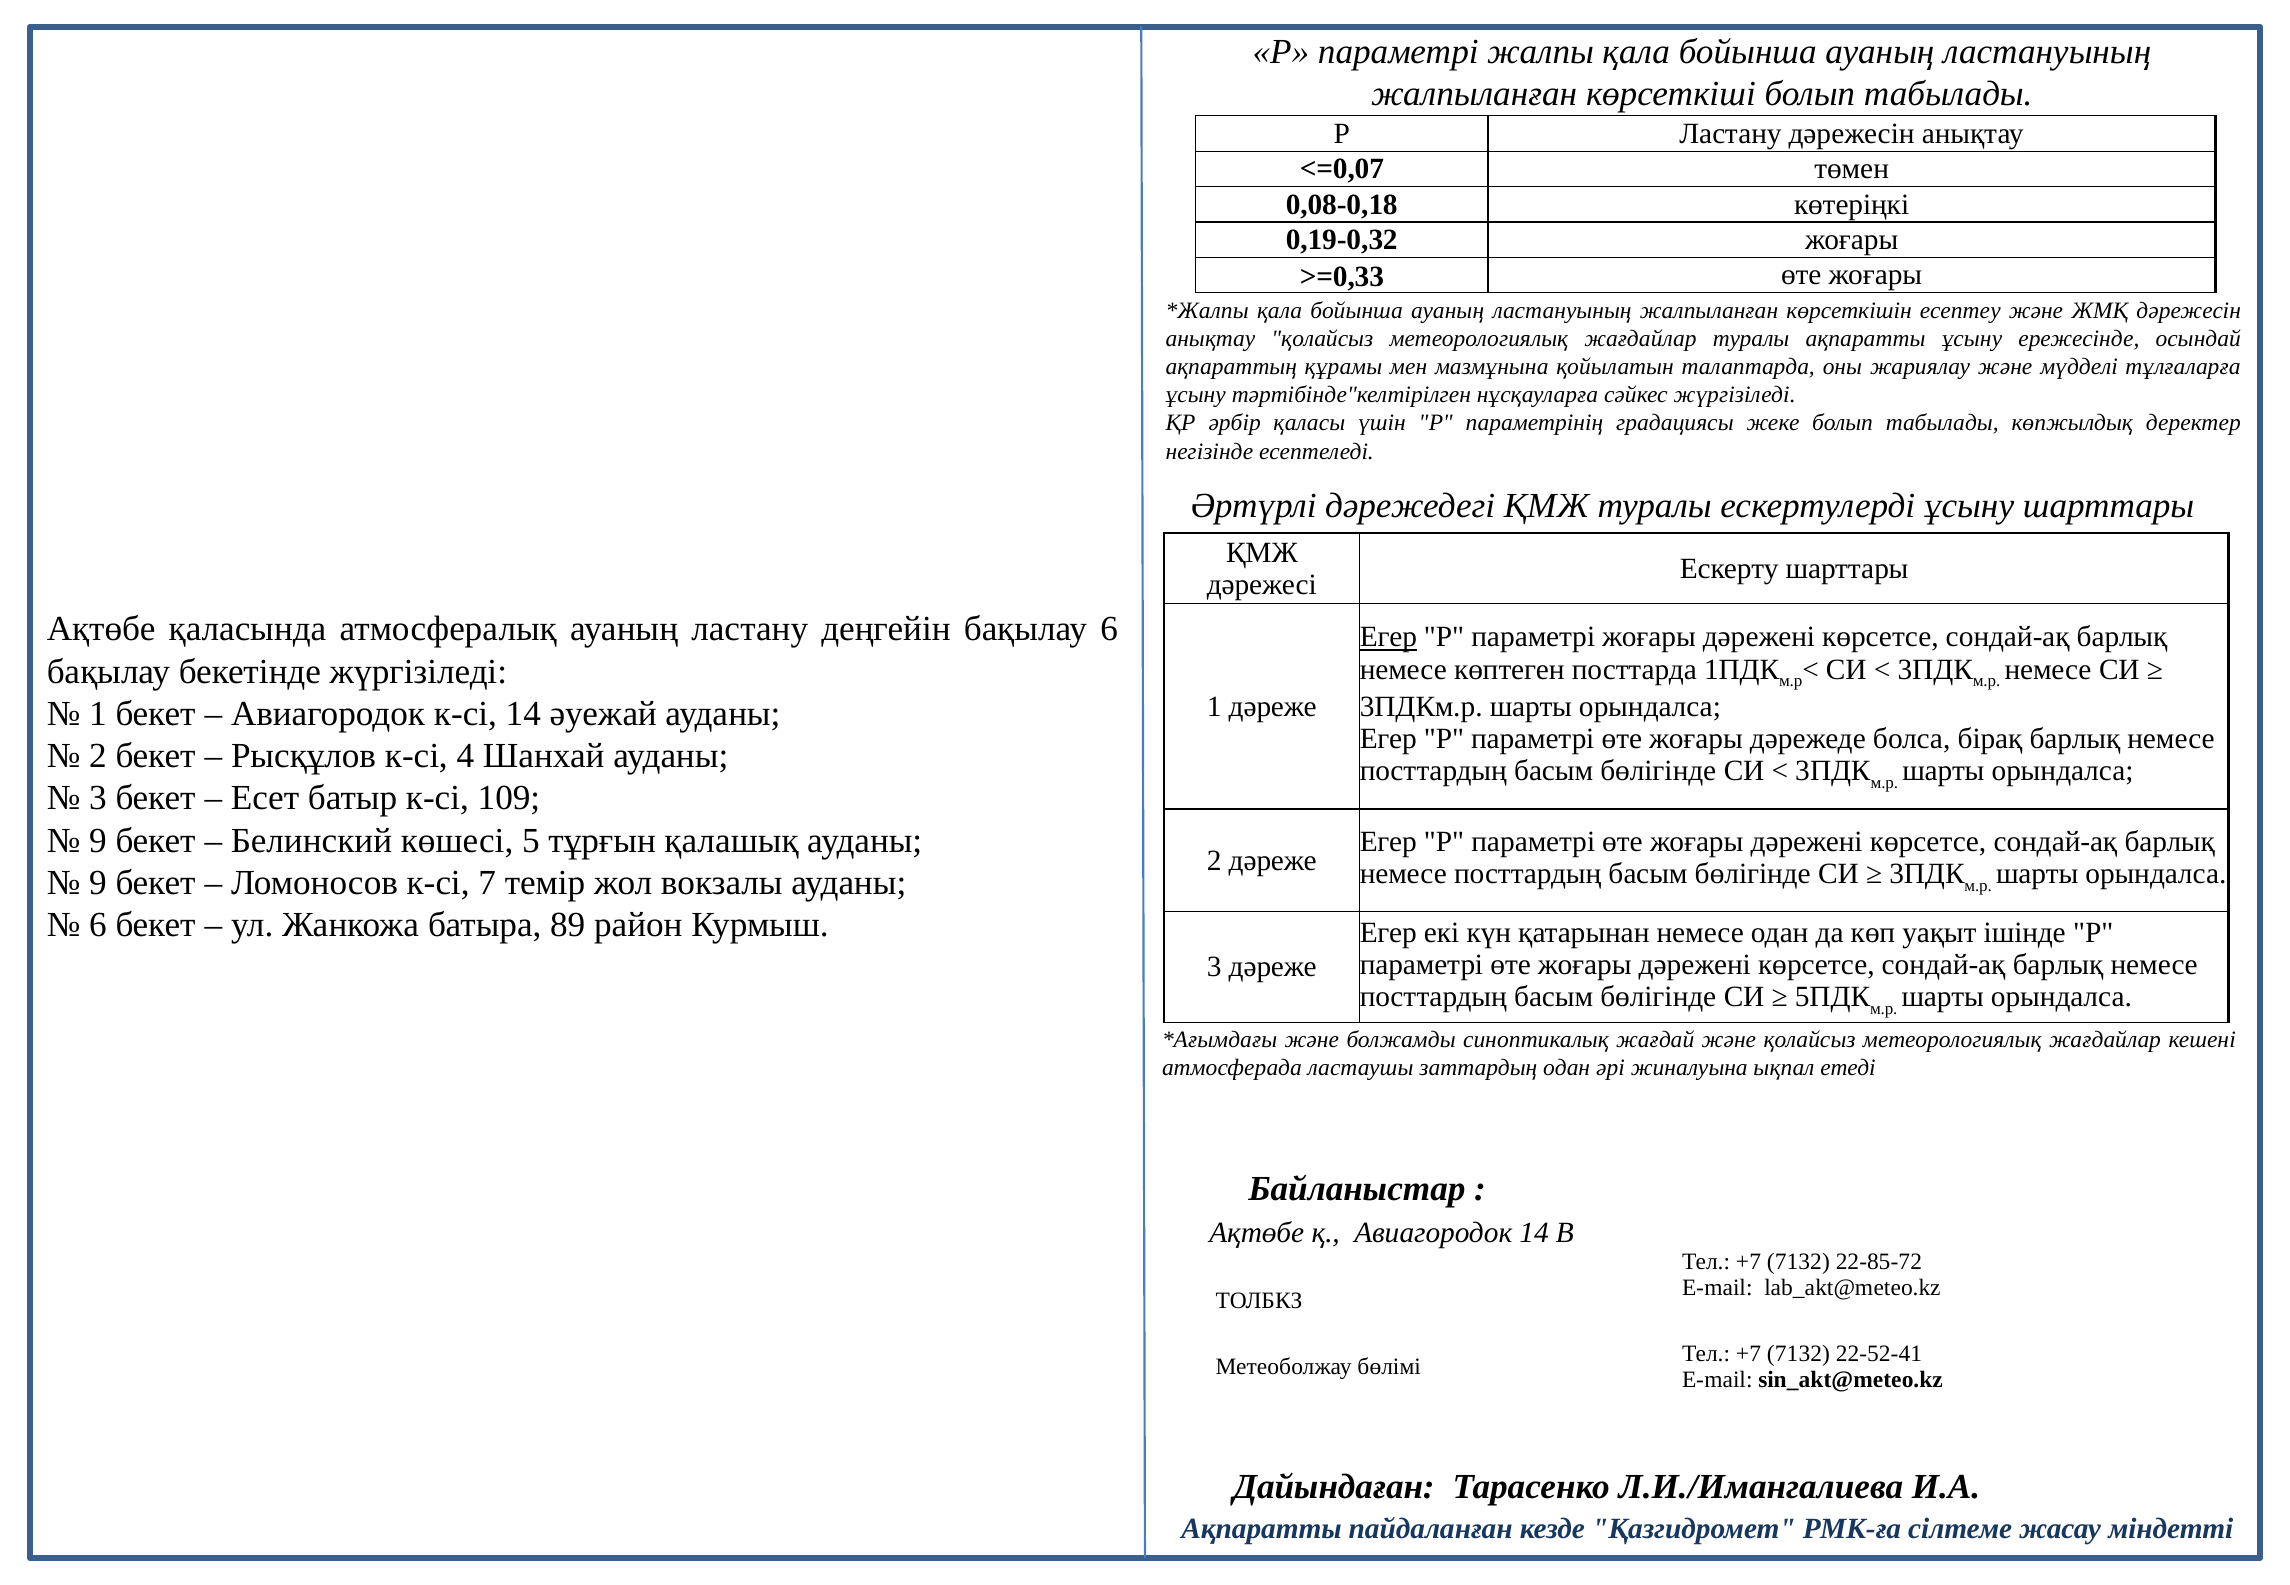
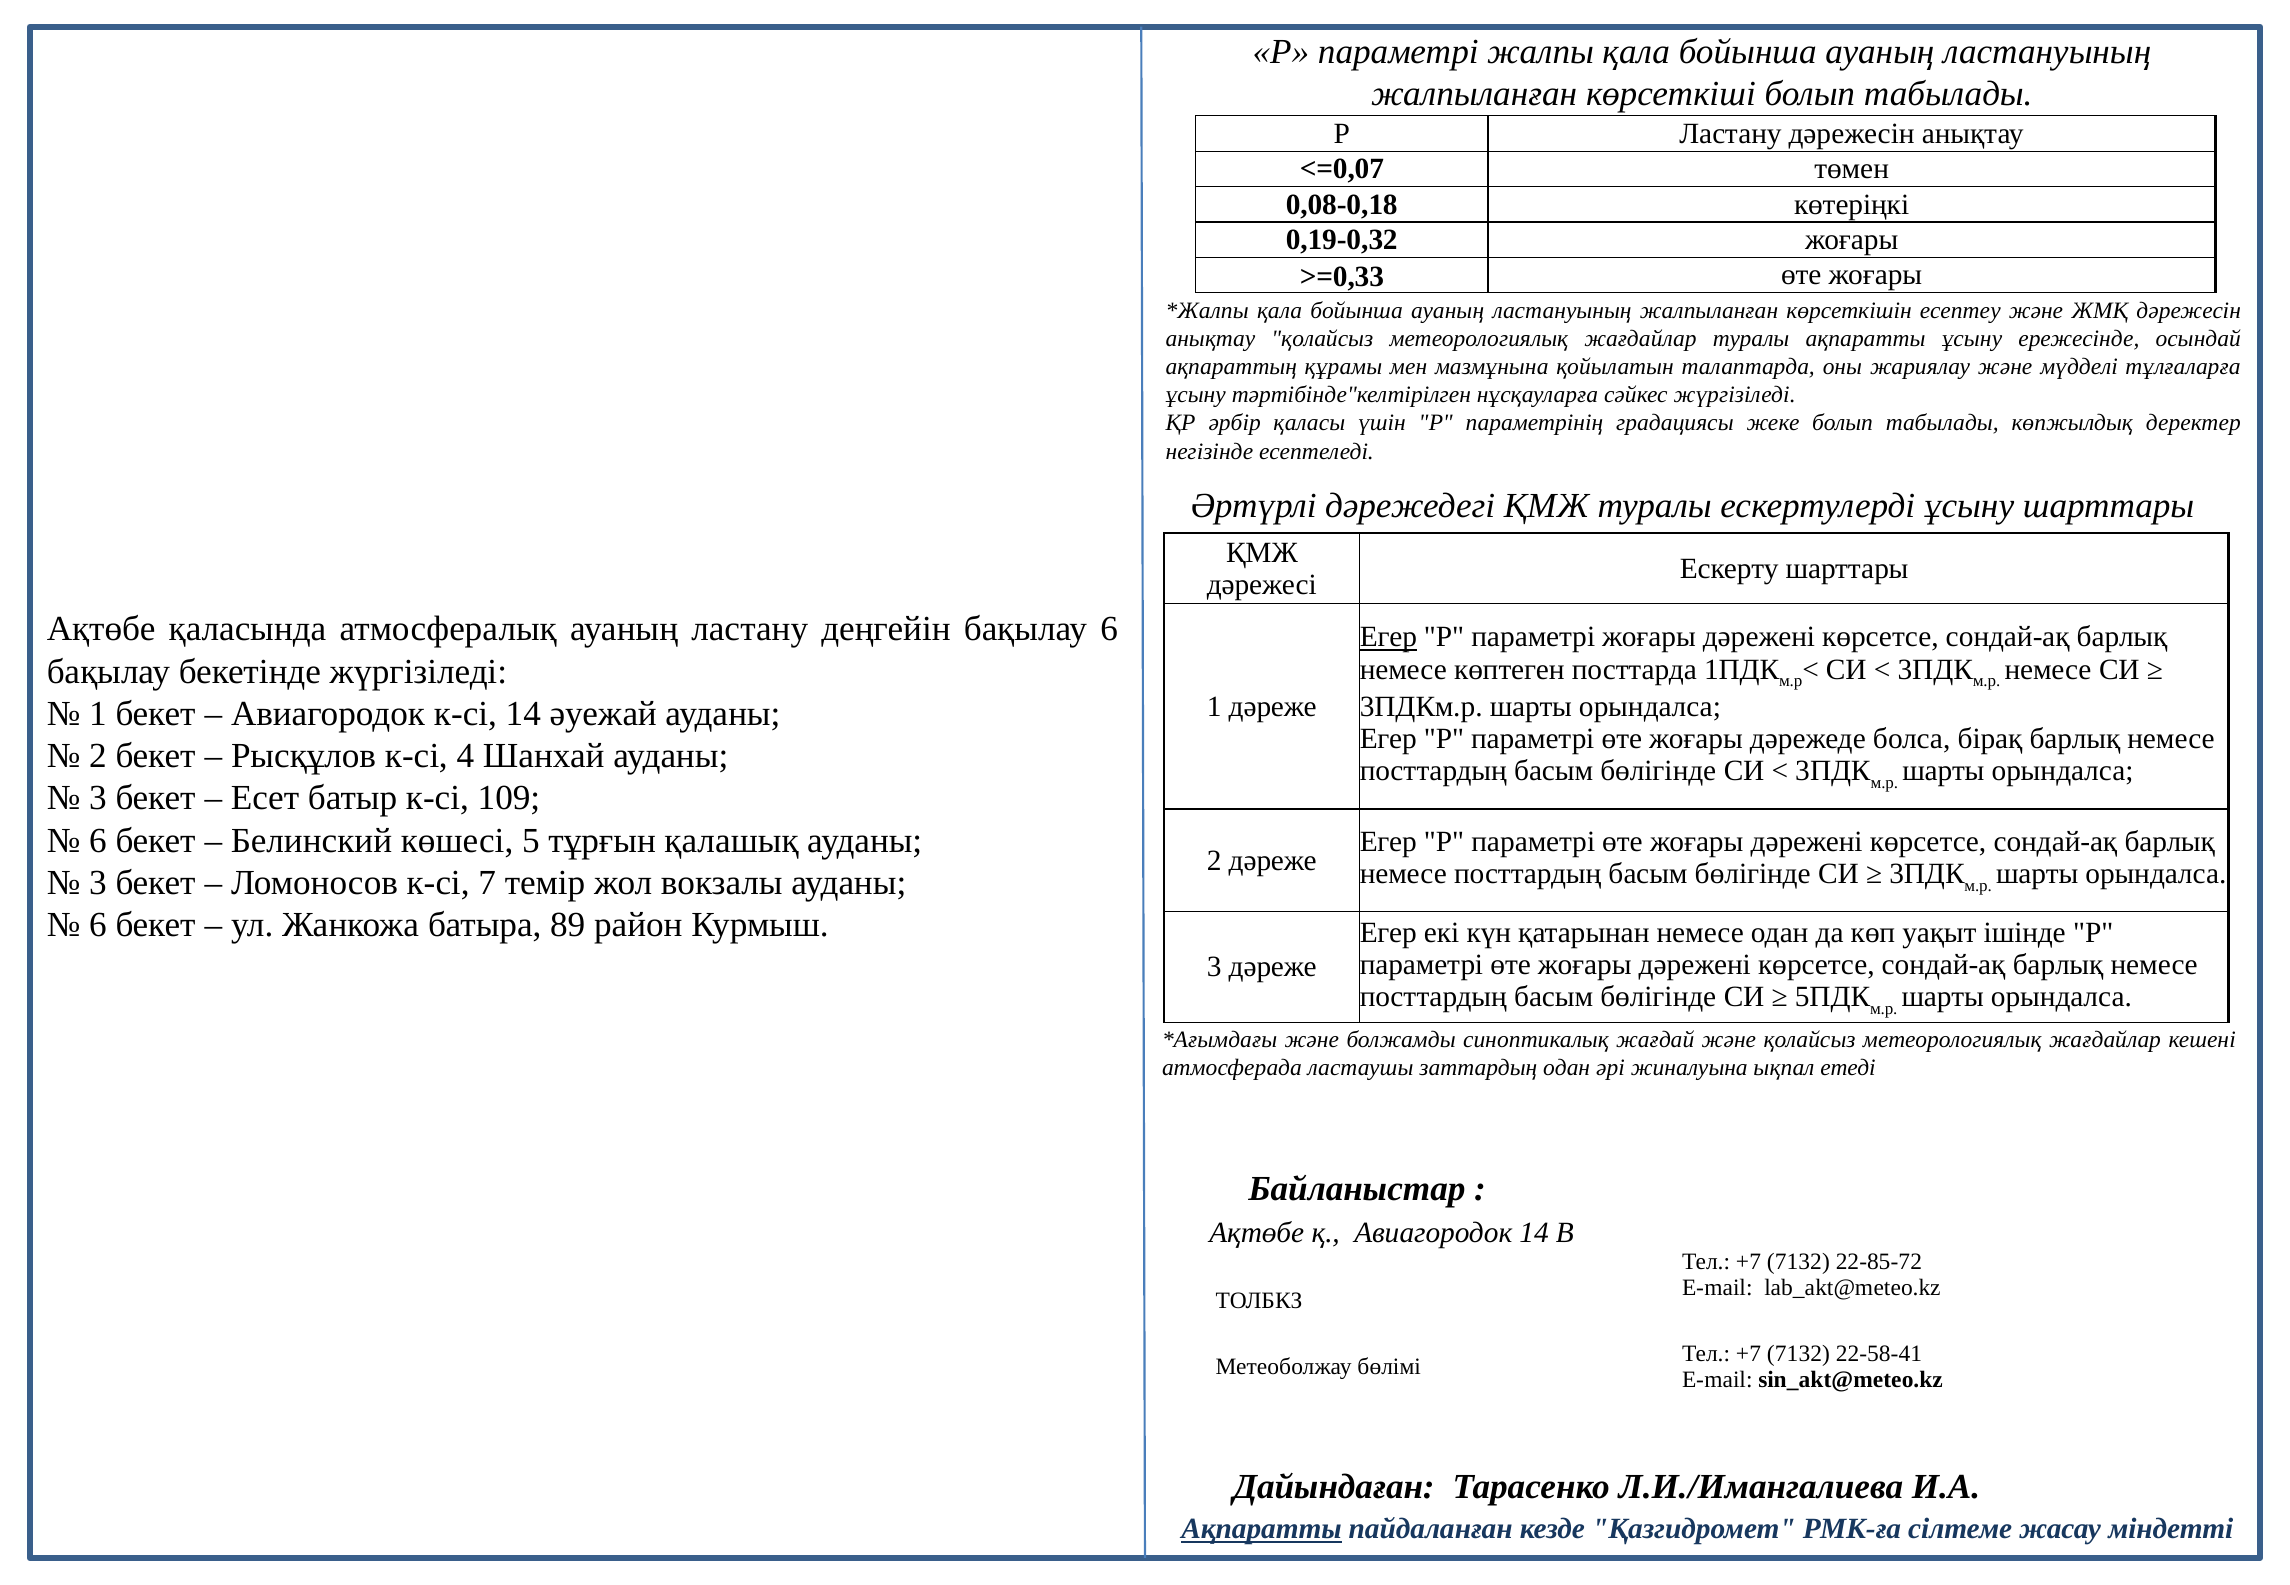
9: 9 -> 6 (98, 841)
9: 9 -> 3 (98, 883)
22-52-41: 22-52-41 -> 22-58-41 (1879, 1354)
Ақпаратты underline: none -> present (1262, 1529)
